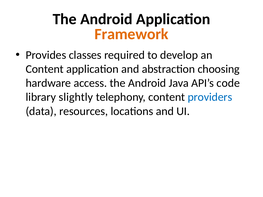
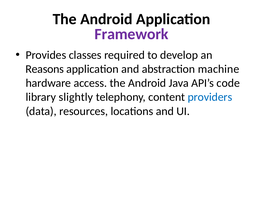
Framework colour: orange -> purple (132, 34)
Content: Content -> Reasons (45, 69)
choosing: choosing -> machine (219, 69)
